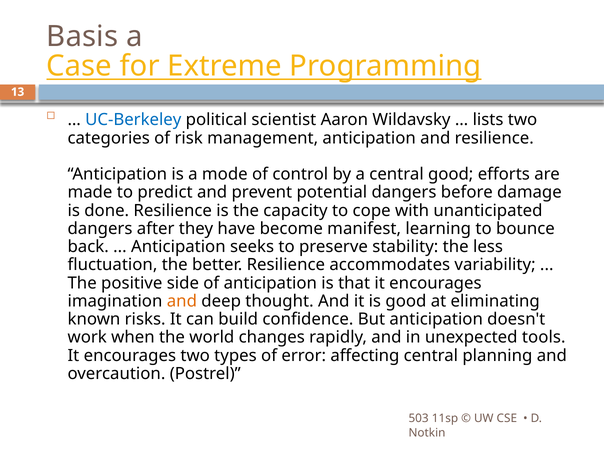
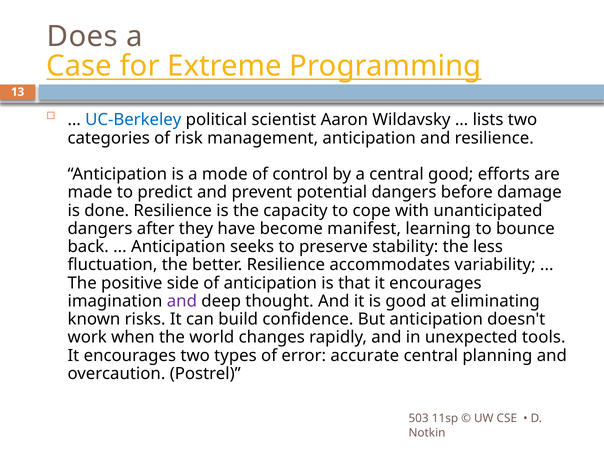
Basis: Basis -> Does (82, 37)
and colour: orange -> purple (182, 301)
affecting: affecting -> accurate (365, 355)
